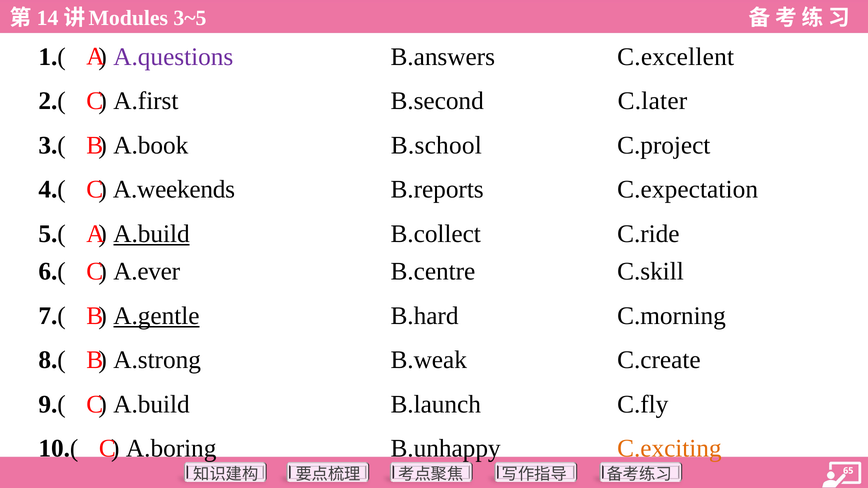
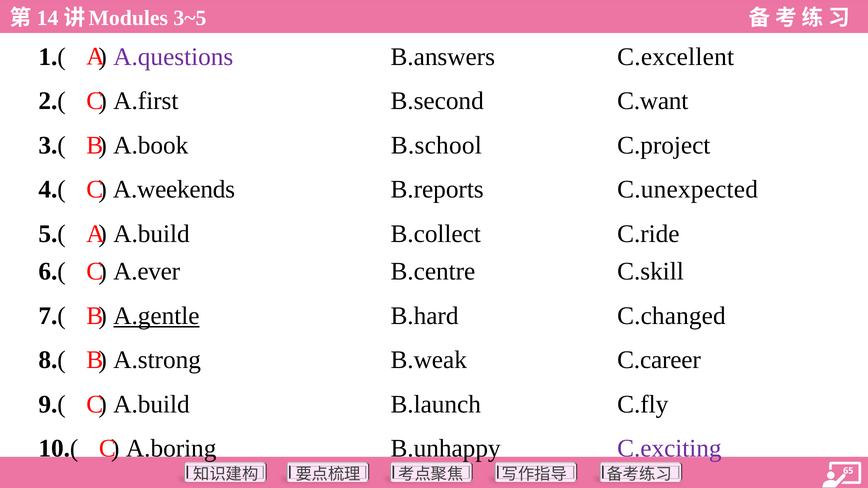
C.later: C.later -> C.want (653, 101)
C.expectation: C.expectation -> C.unexpected (688, 190)
A.build underline: present -> none (151, 234)
C.morning: C.morning -> C.changed (671, 316)
C.create: C.create -> C.career (659, 360)
C.exciting colour: orange -> purple (669, 449)
